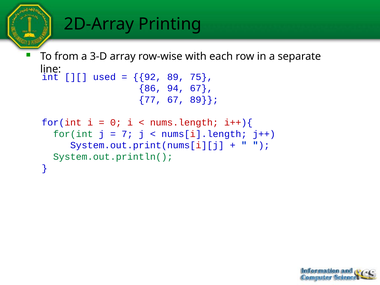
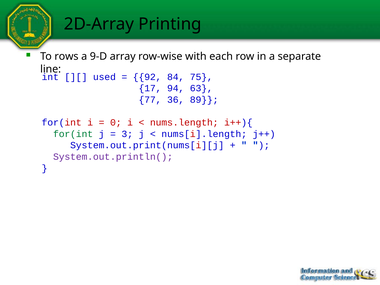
from: from -> rows (66, 56)
3-D: 3-D -> 9-D (98, 56)
92 89: 89 -> 84 (176, 77)
86: 86 -> 17 (150, 88)
94 67: 67 -> 63 (201, 88)
77 67: 67 -> 36 (176, 100)
7: 7 -> 3 (127, 134)
System.out.println( colour: green -> purple (113, 157)
